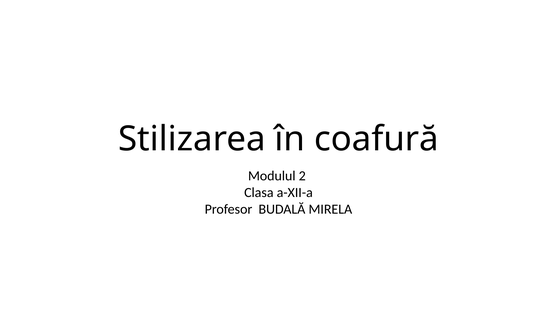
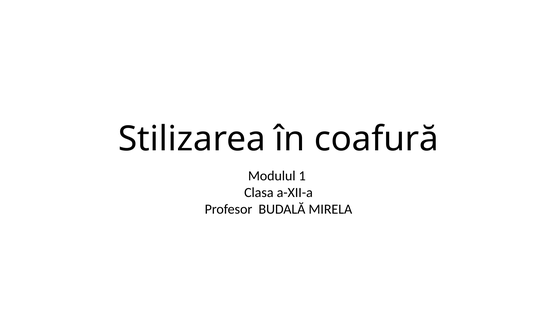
2: 2 -> 1 (302, 176)
